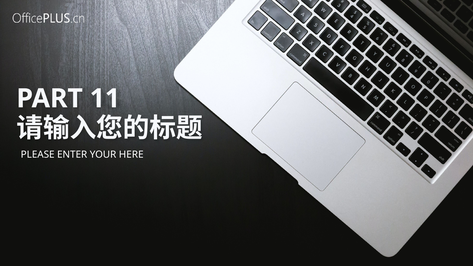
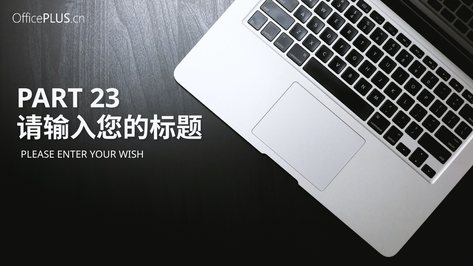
11: 11 -> 23 (105, 99)
HERE: HERE -> WISH (131, 155)
